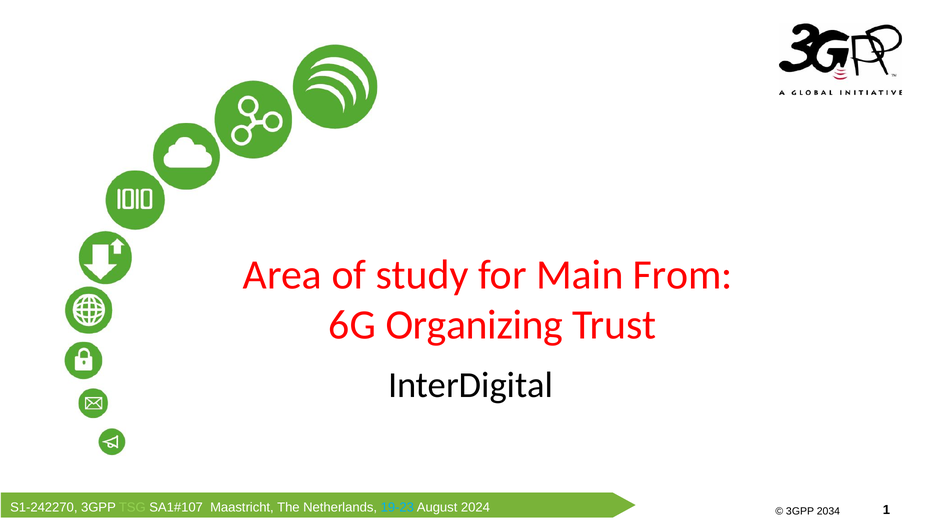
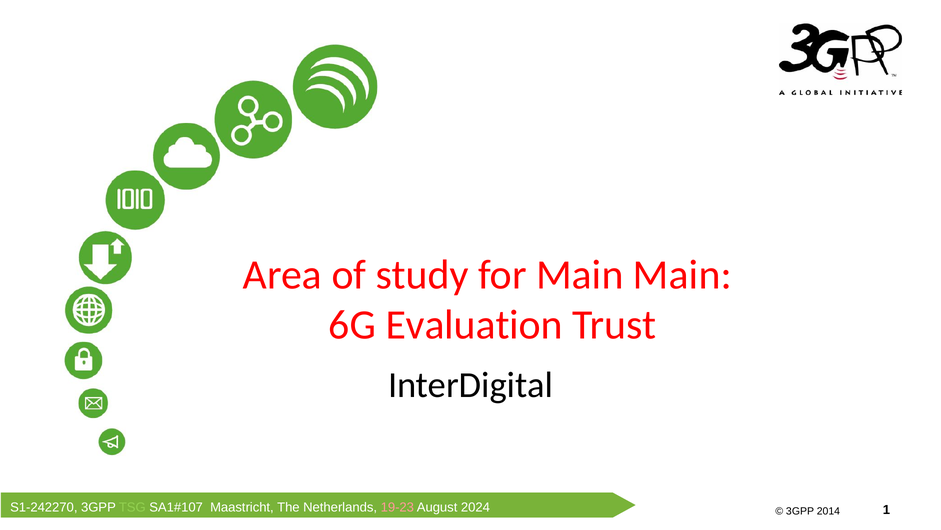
Main From: From -> Main (682, 274)
Organizing: Organizing -> Evaluation (474, 325)
19-23 colour: light blue -> pink (397, 507)
2034: 2034 -> 2014 (828, 510)
